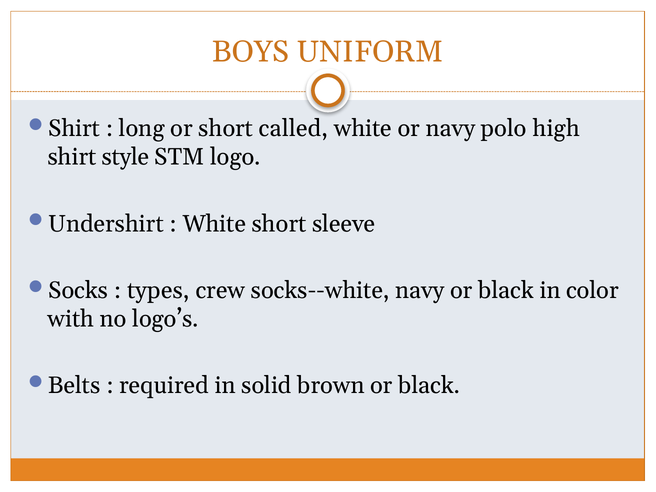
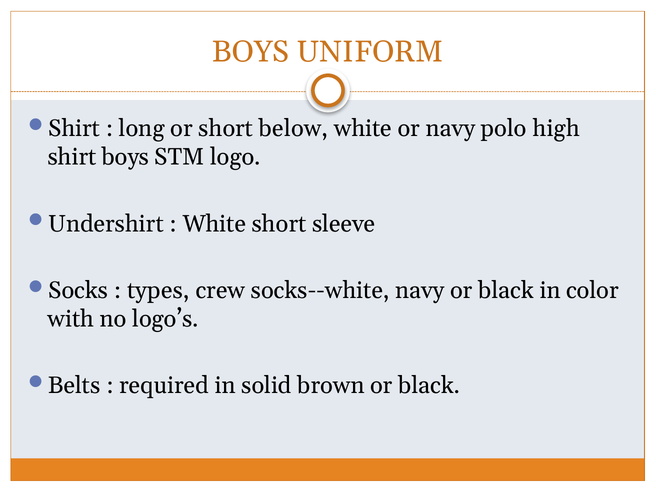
called: called -> below (293, 129)
shirt style: style -> boys (126, 157)
